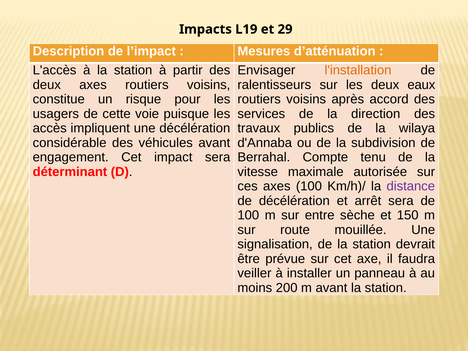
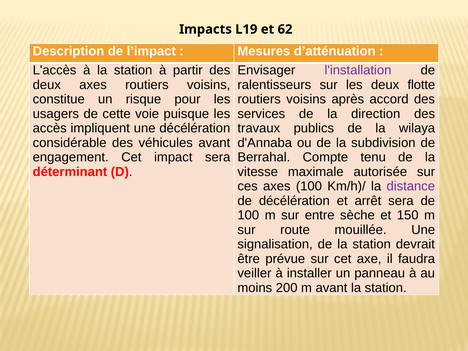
29: 29 -> 62 (285, 29)
l'installation colour: orange -> purple (358, 70)
eaux: eaux -> flotte (421, 85)
